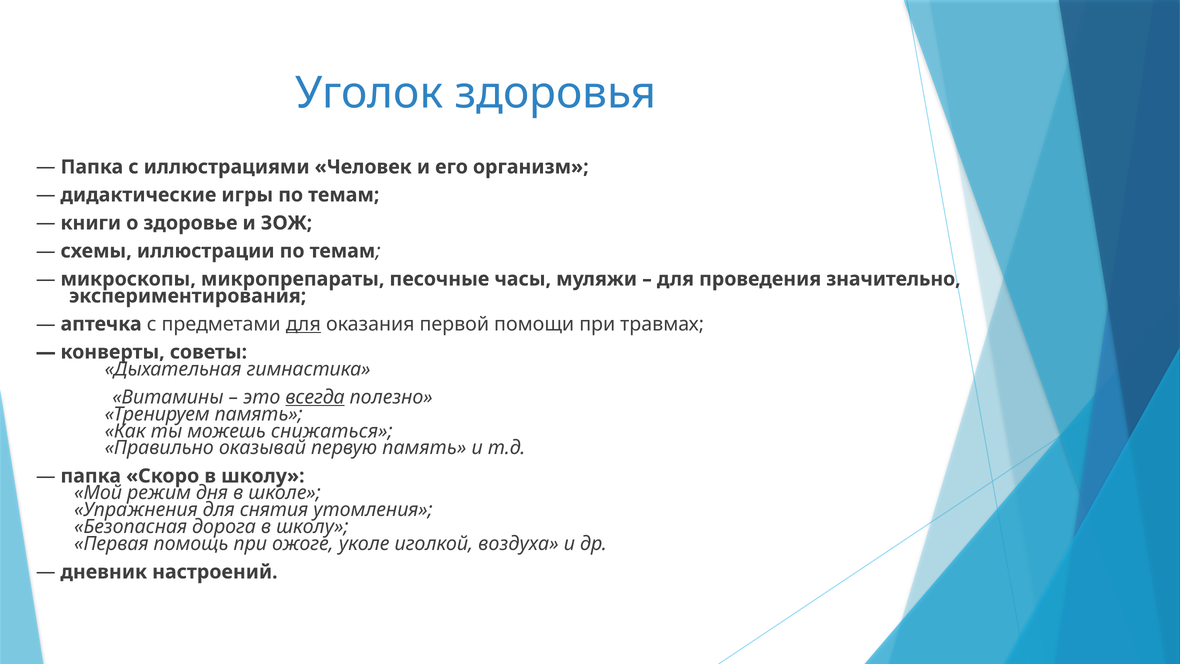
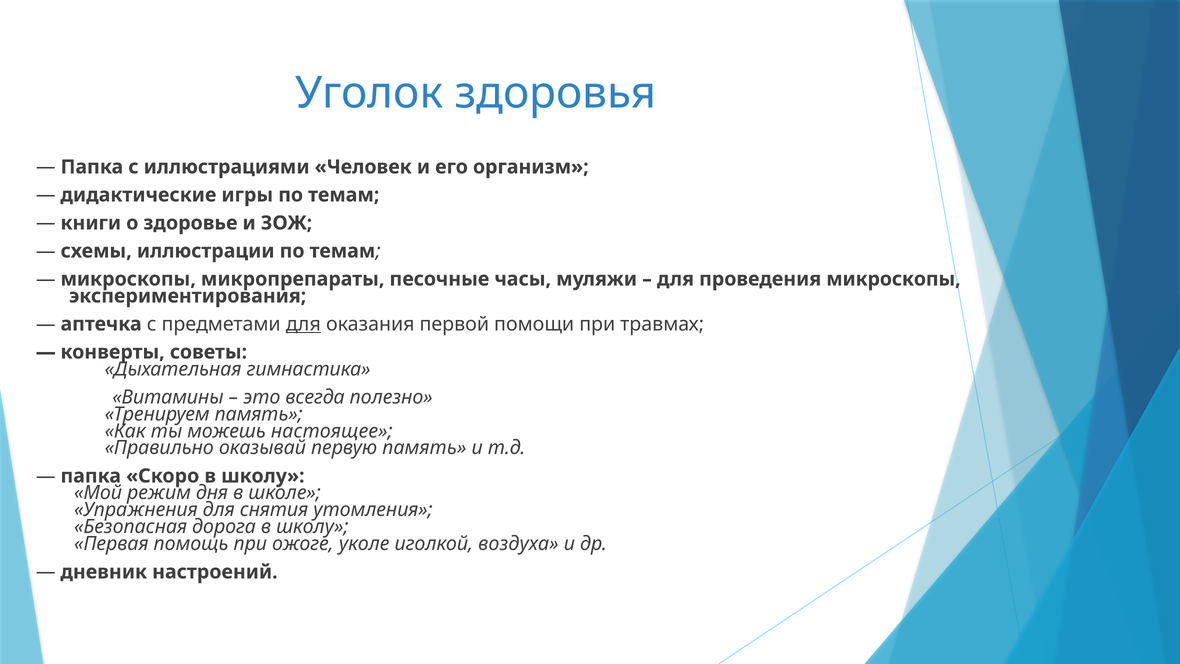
проведения значительно: значительно -> микроскопы (893, 279)
всегда underline: present -> none (315, 397)
снижаться: снижаться -> настоящее (332, 431)
